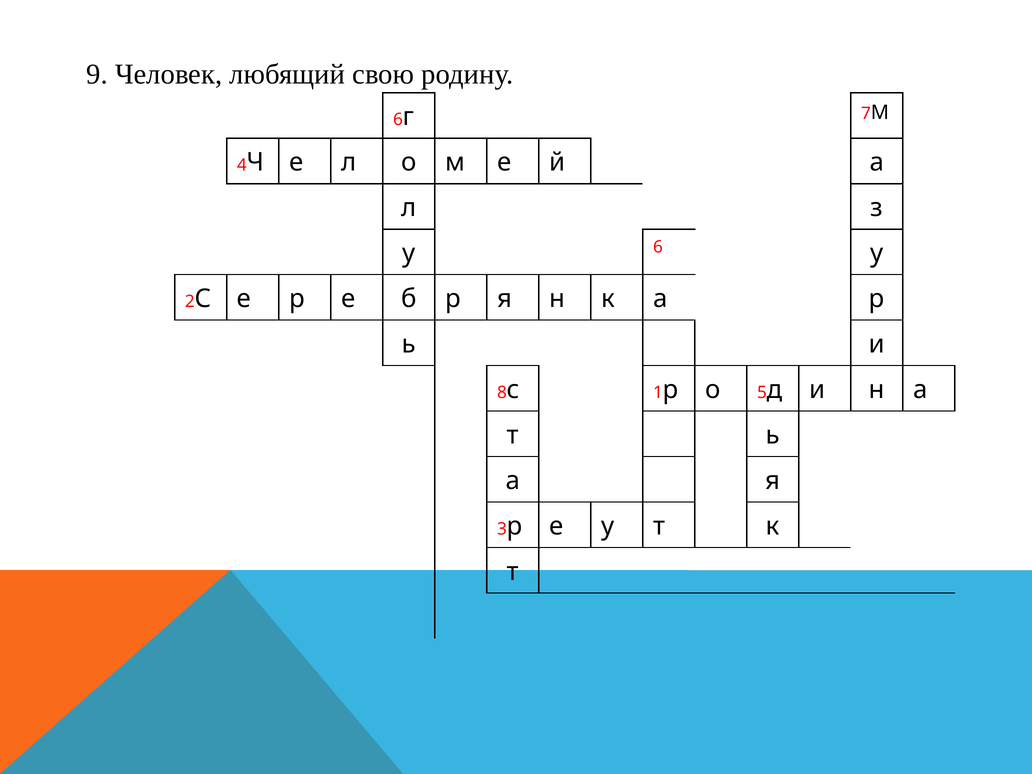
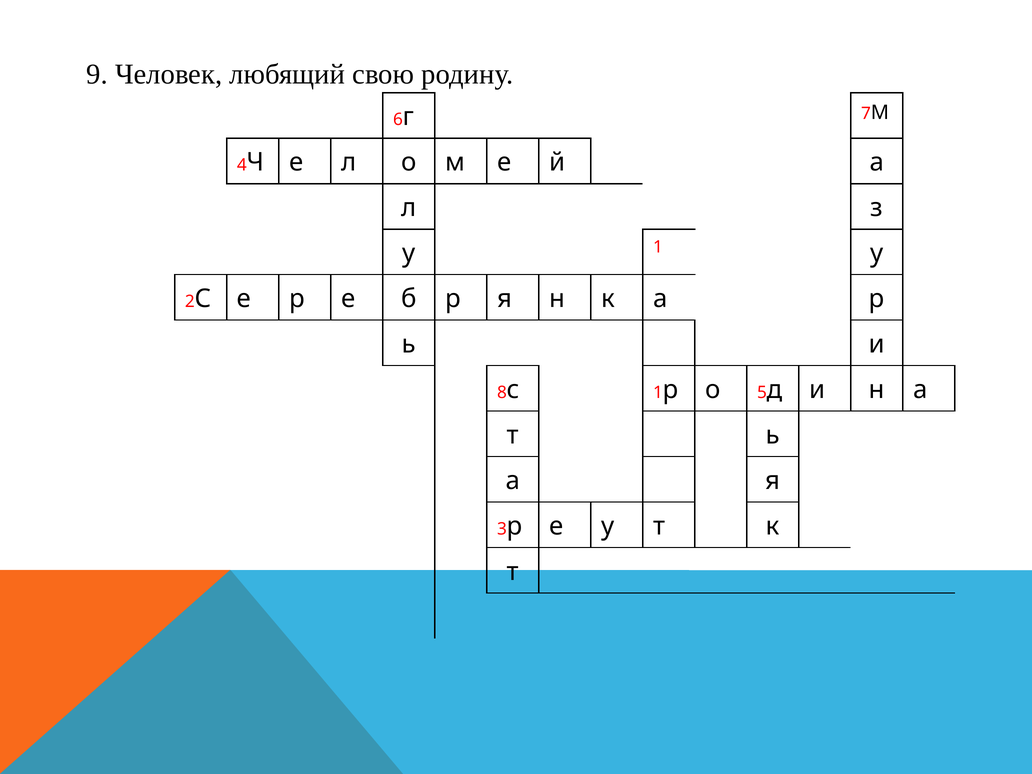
у 6: 6 -> 1 (658, 247)
